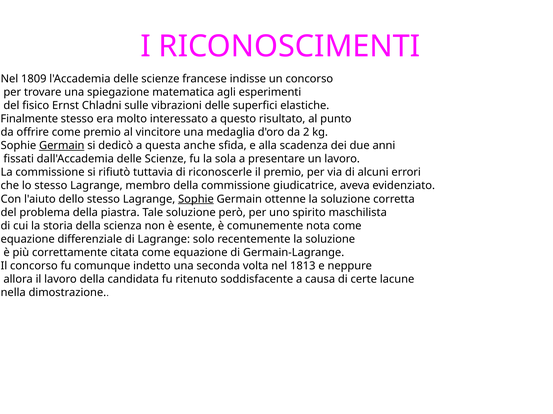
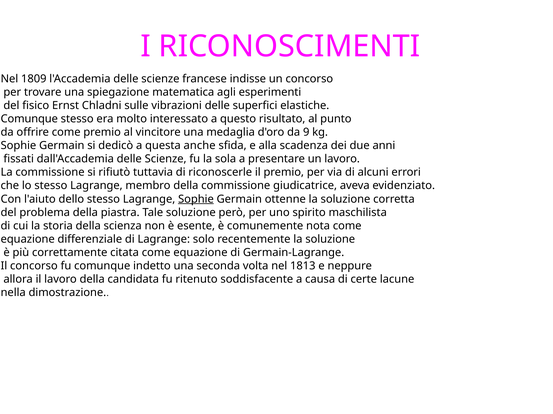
Finalmente: Finalmente -> Comunque (29, 119)
2: 2 -> 9 (306, 132)
Germain underline: present -> none (62, 146)
